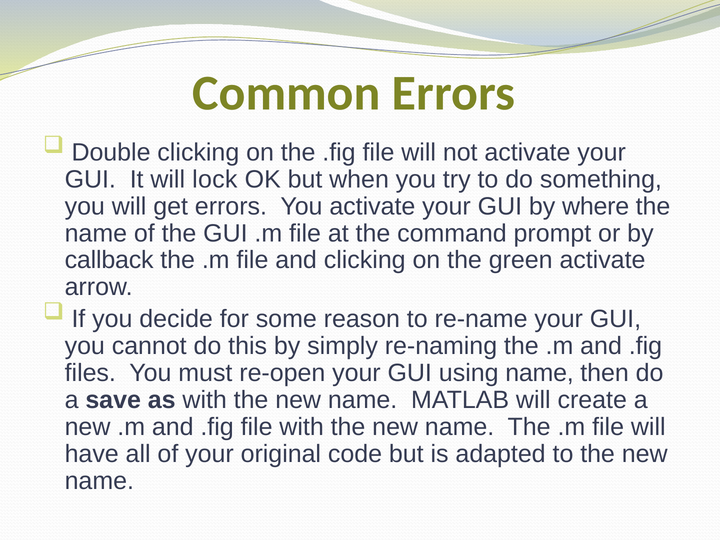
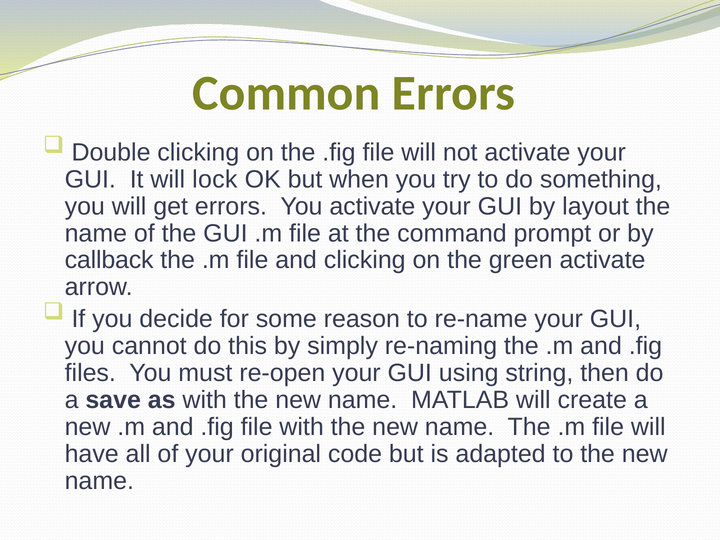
where: where -> layout (596, 206)
using name: name -> string (539, 373)
